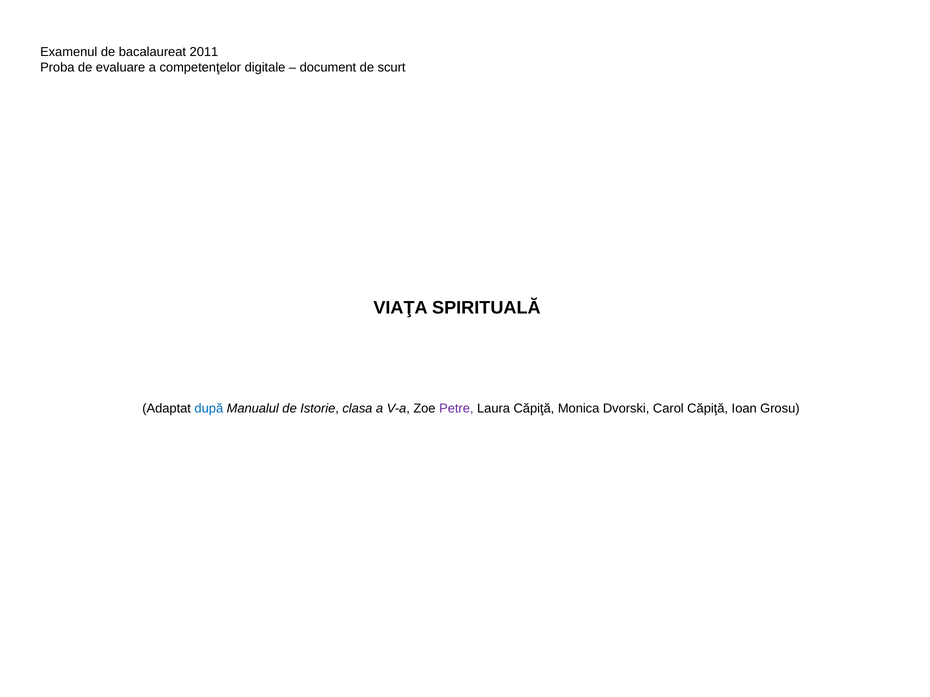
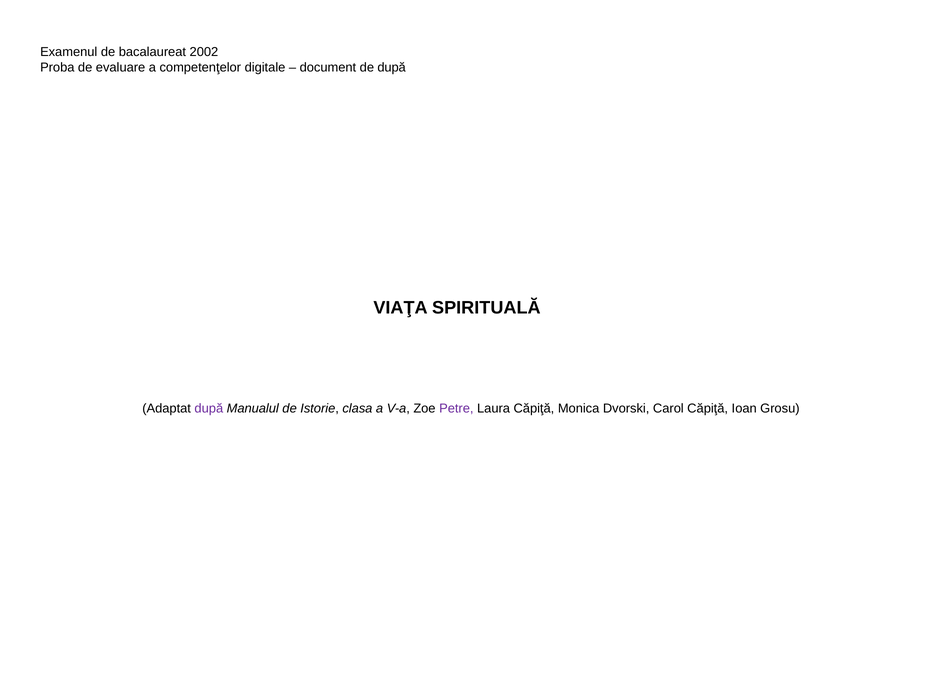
2011: 2011 -> 2002 (204, 52)
de scurt: scurt -> după (392, 67)
după colour: blue -> purple (209, 409)
